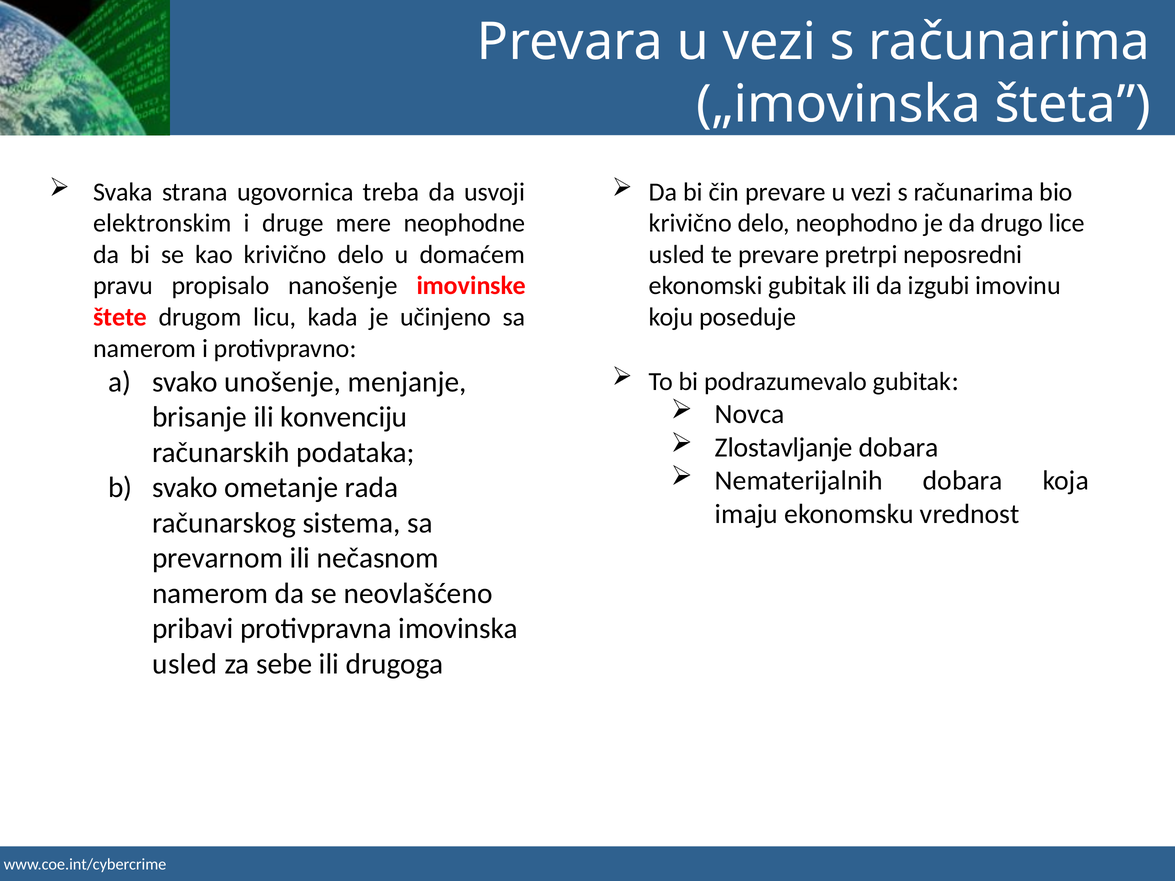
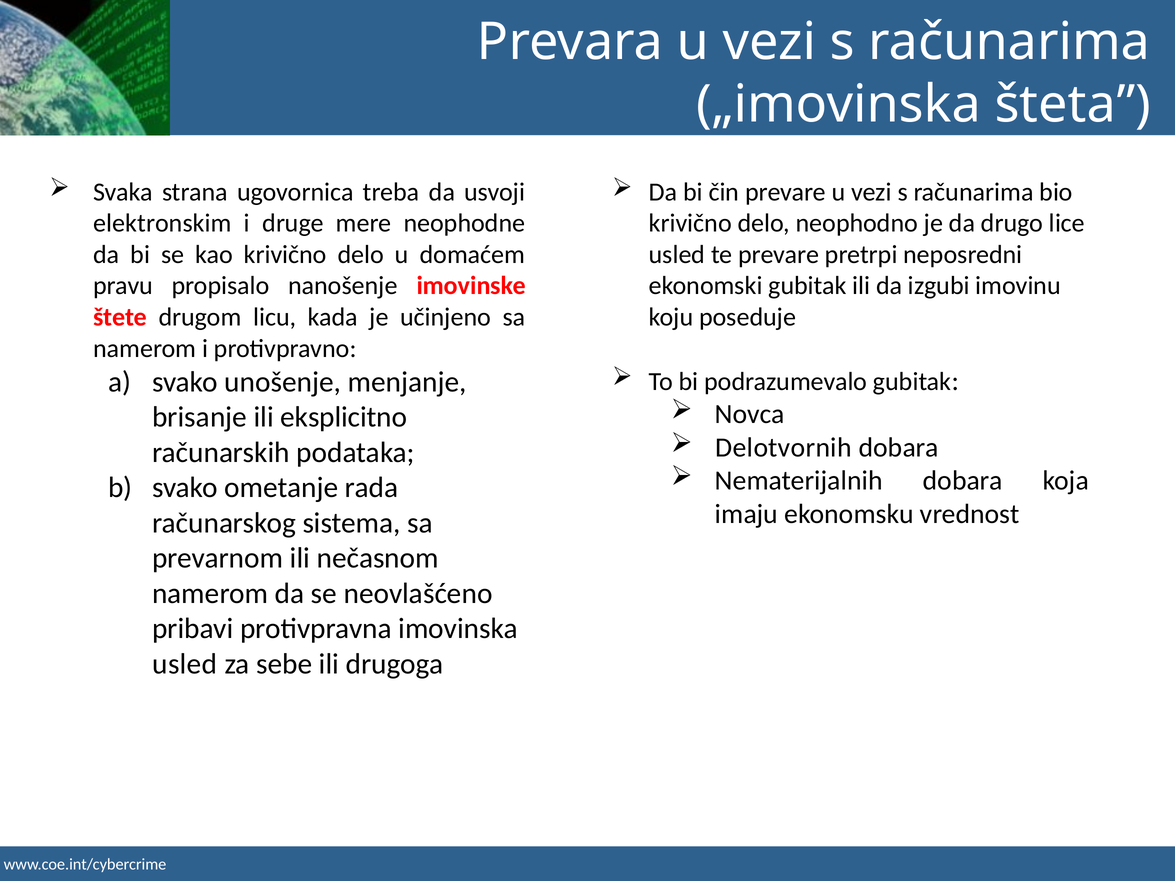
konvenciju: konvenciju -> eksplicitno (344, 417)
Zlostavljanje: Zlostavljanje -> Delotvornih (784, 448)
